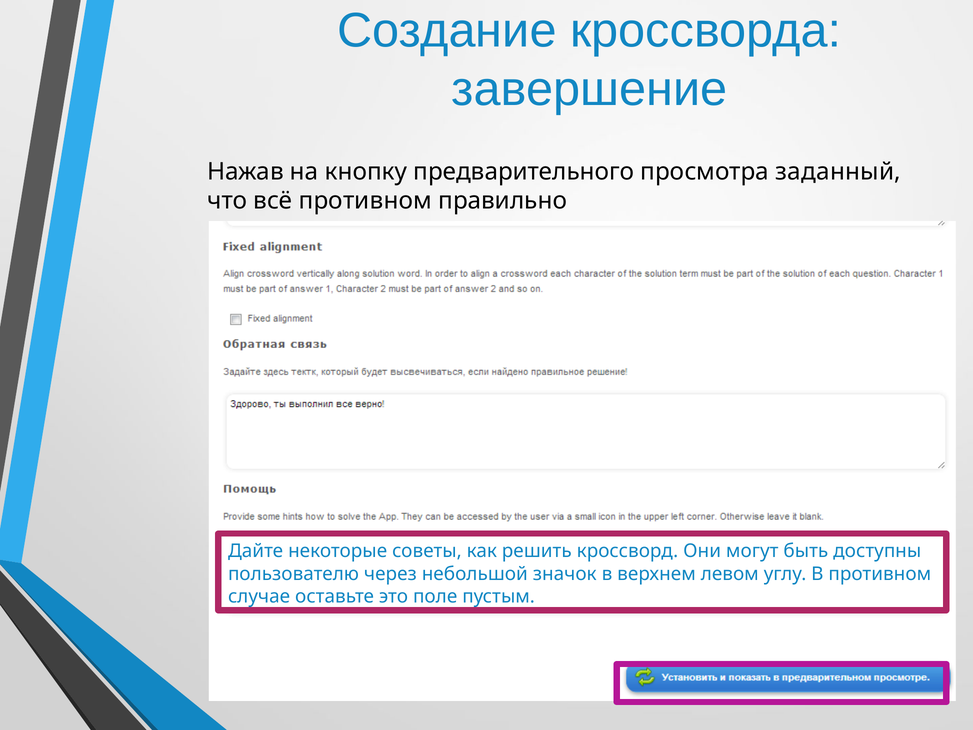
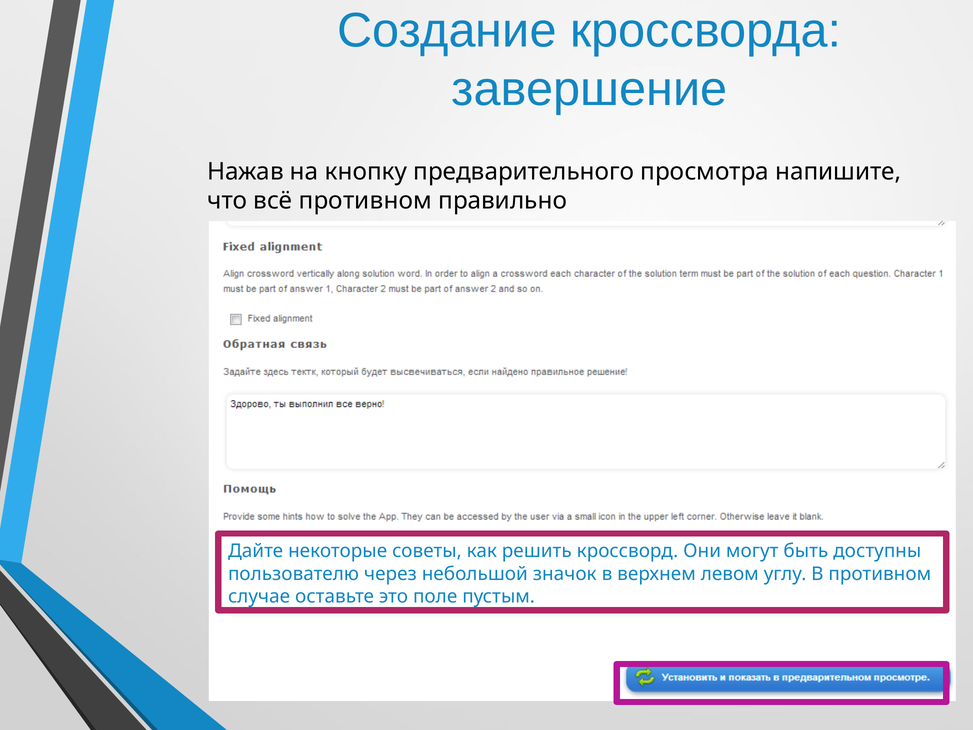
заданный: заданный -> напишите (838, 172)
